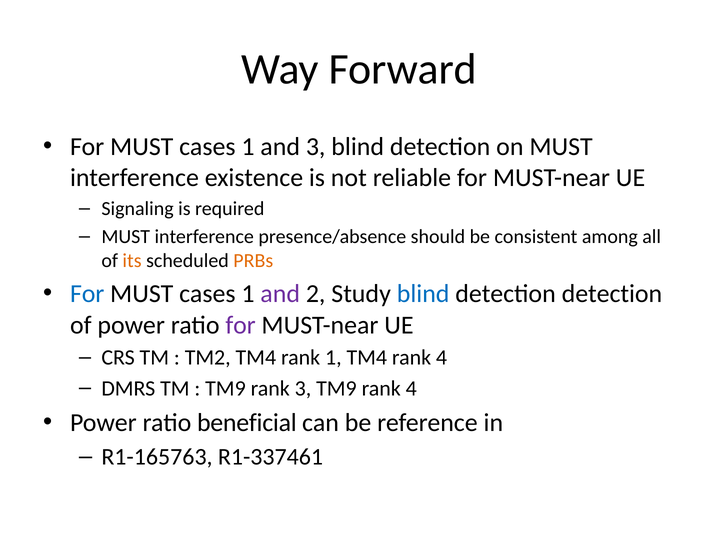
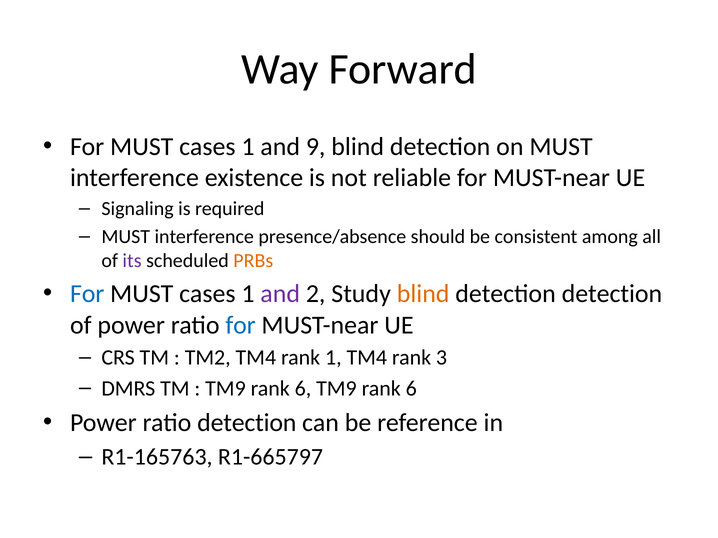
and 3: 3 -> 9 (316, 147)
its colour: orange -> purple (132, 261)
blind colour: blue -> orange (423, 294)
for colour: purple -> blue (241, 325)
TM4 rank 4: 4 -> 3 (442, 358)
3: 3 -> 6 (303, 389)
4: 4 -> 6 (411, 389)
ratio beneficial: beneficial -> detection (247, 423)
R1-337461: R1-337461 -> R1-665797 (270, 458)
